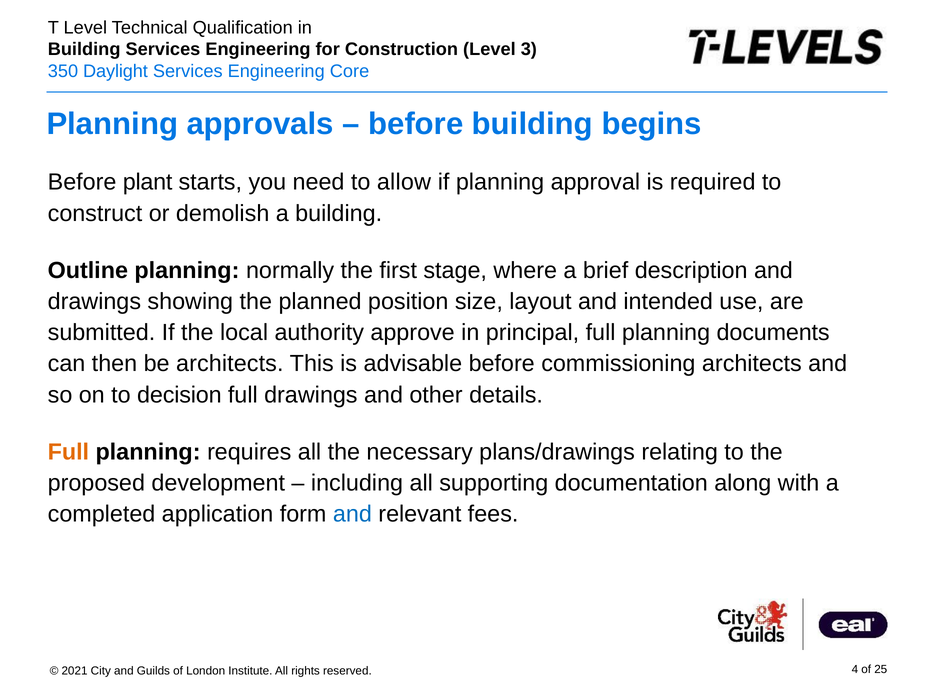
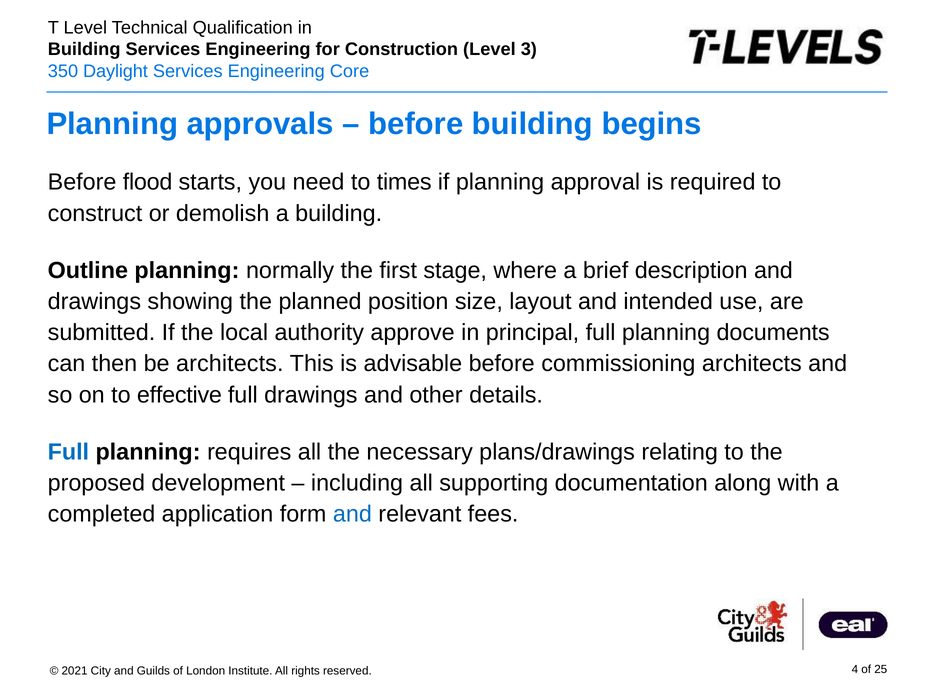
plant: plant -> flood (148, 182)
allow: allow -> times (404, 182)
decision: decision -> effective (179, 395)
Full colour: orange -> blue (68, 452)
